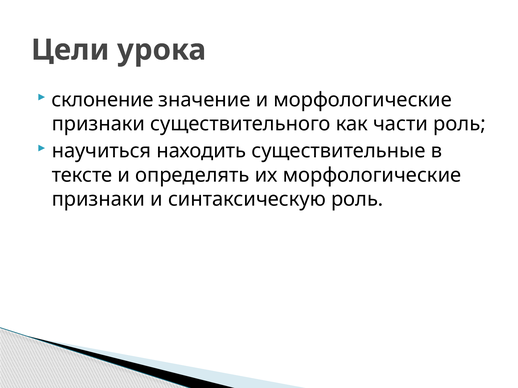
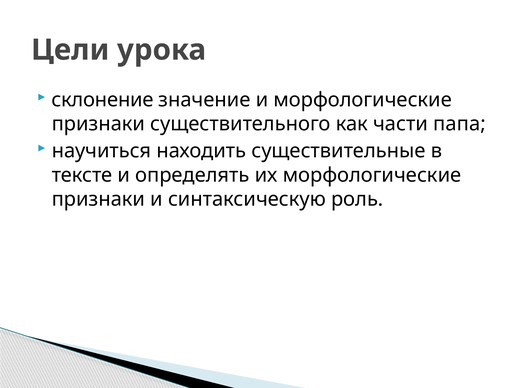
части роль: роль -> папа (460, 124)
